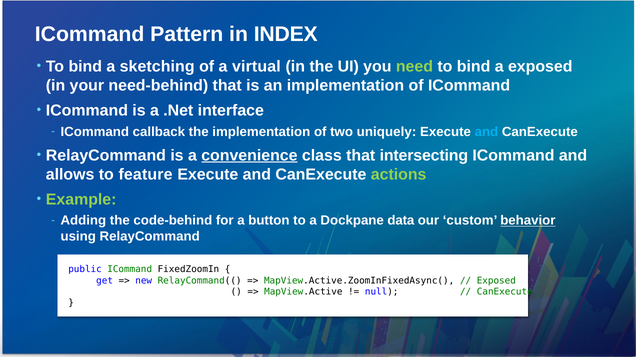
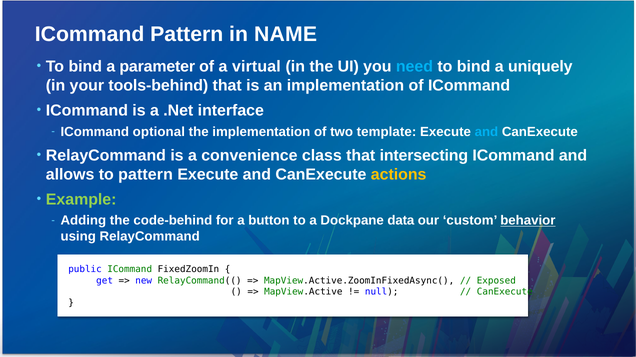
INDEX: INDEX -> NAME (286, 34)
sketching: sketching -> parameter (157, 67)
need colour: light green -> light blue (414, 67)
a exposed: exposed -> uniquely (540, 67)
need-behind: need-behind -> tools-behind (158, 86)
callback: callback -> optional (159, 132)
uniquely: uniquely -> template (387, 132)
convenience underline: present -> none (249, 156)
to feature: feature -> pattern (146, 175)
actions colour: light green -> yellow (399, 175)
